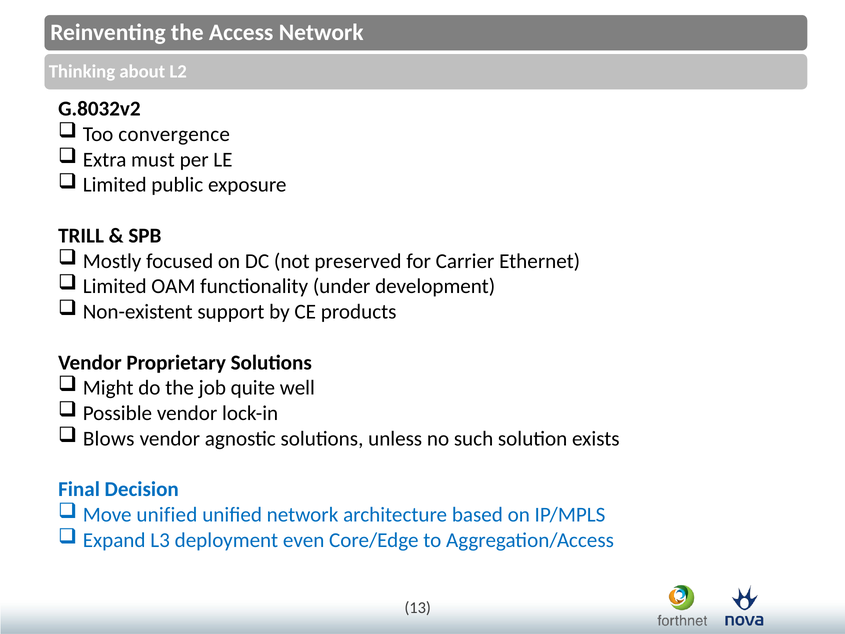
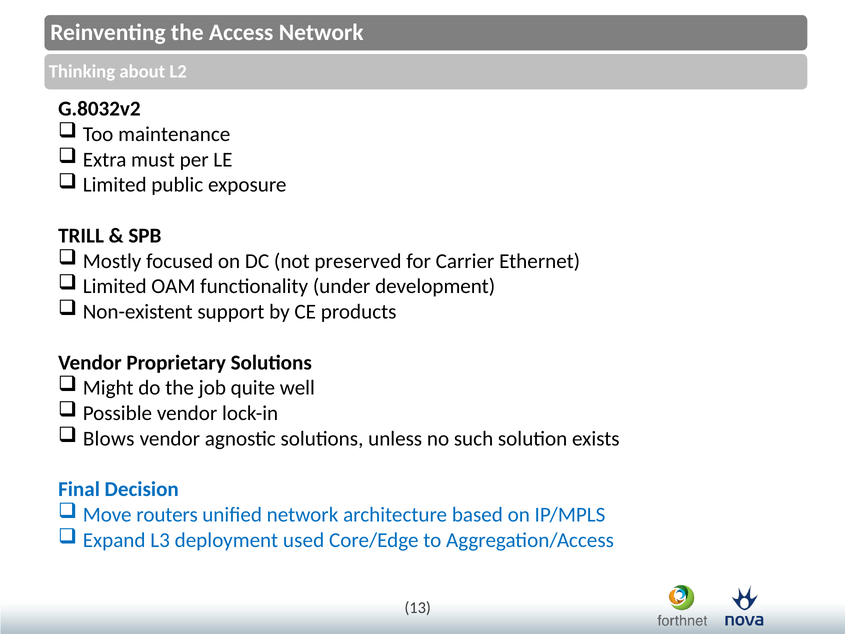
convergence: convergence -> maintenance (174, 134)
Move unified: unified -> routers (167, 515)
even: even -> used (304, 540)
